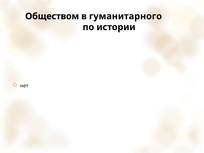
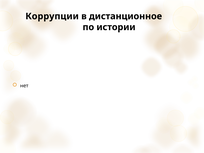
Обществом: Обществом -> Коррупции (52, 16)
гуманитарного: гуманитарного -> дистанционное (126, 16)
